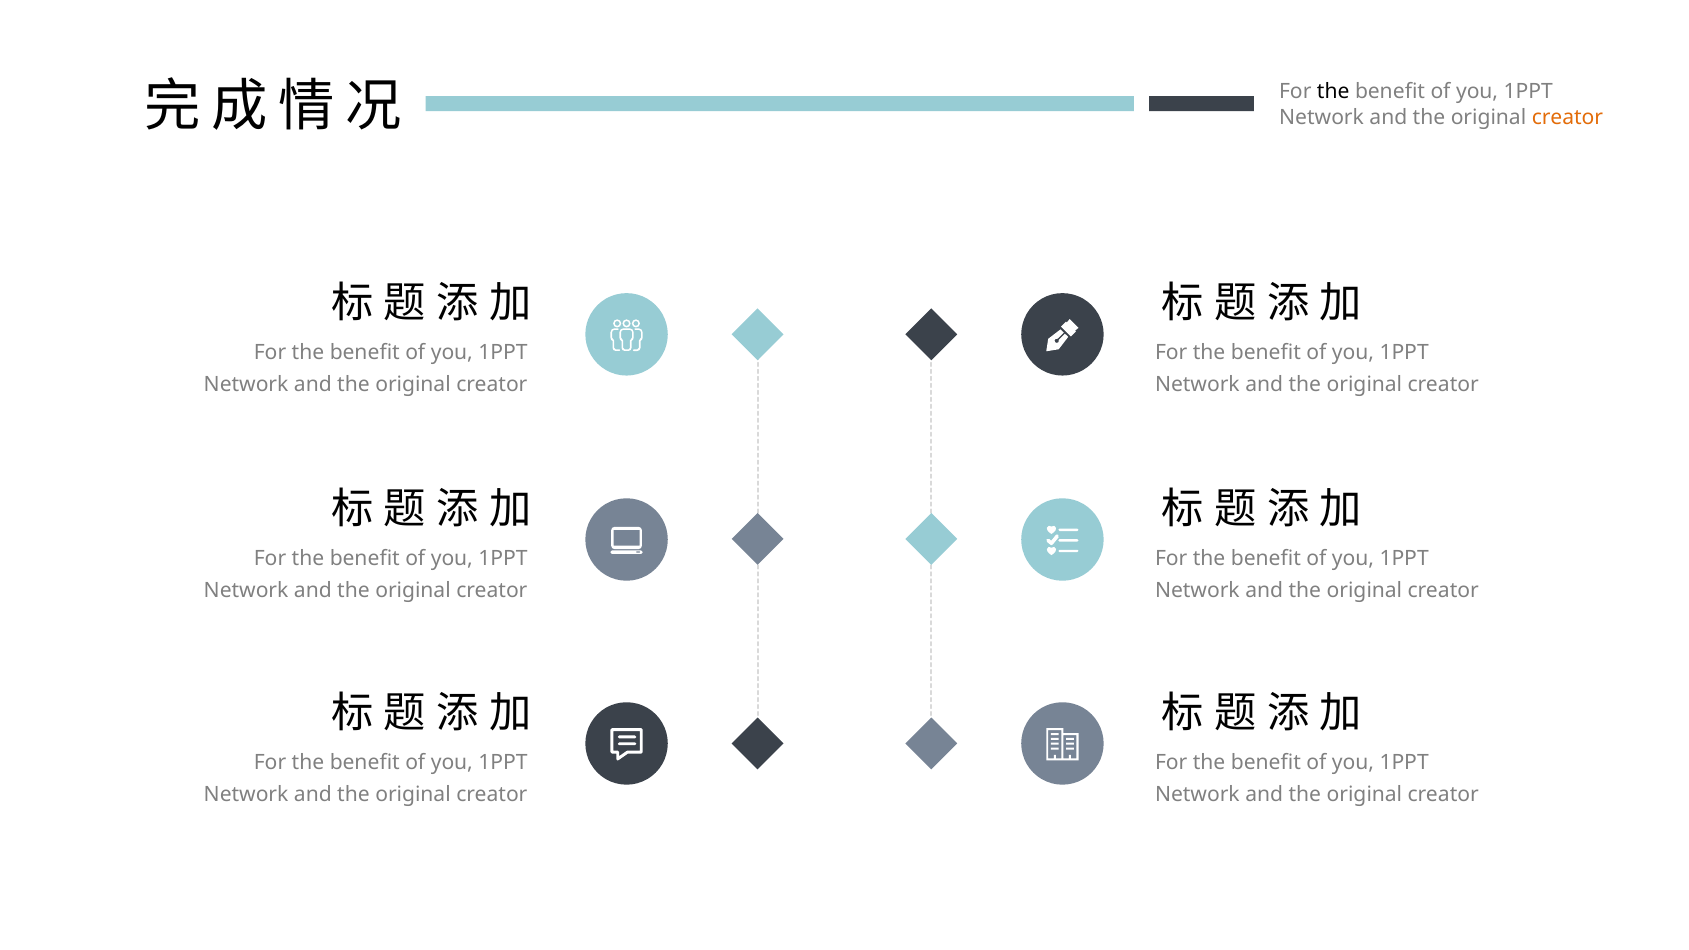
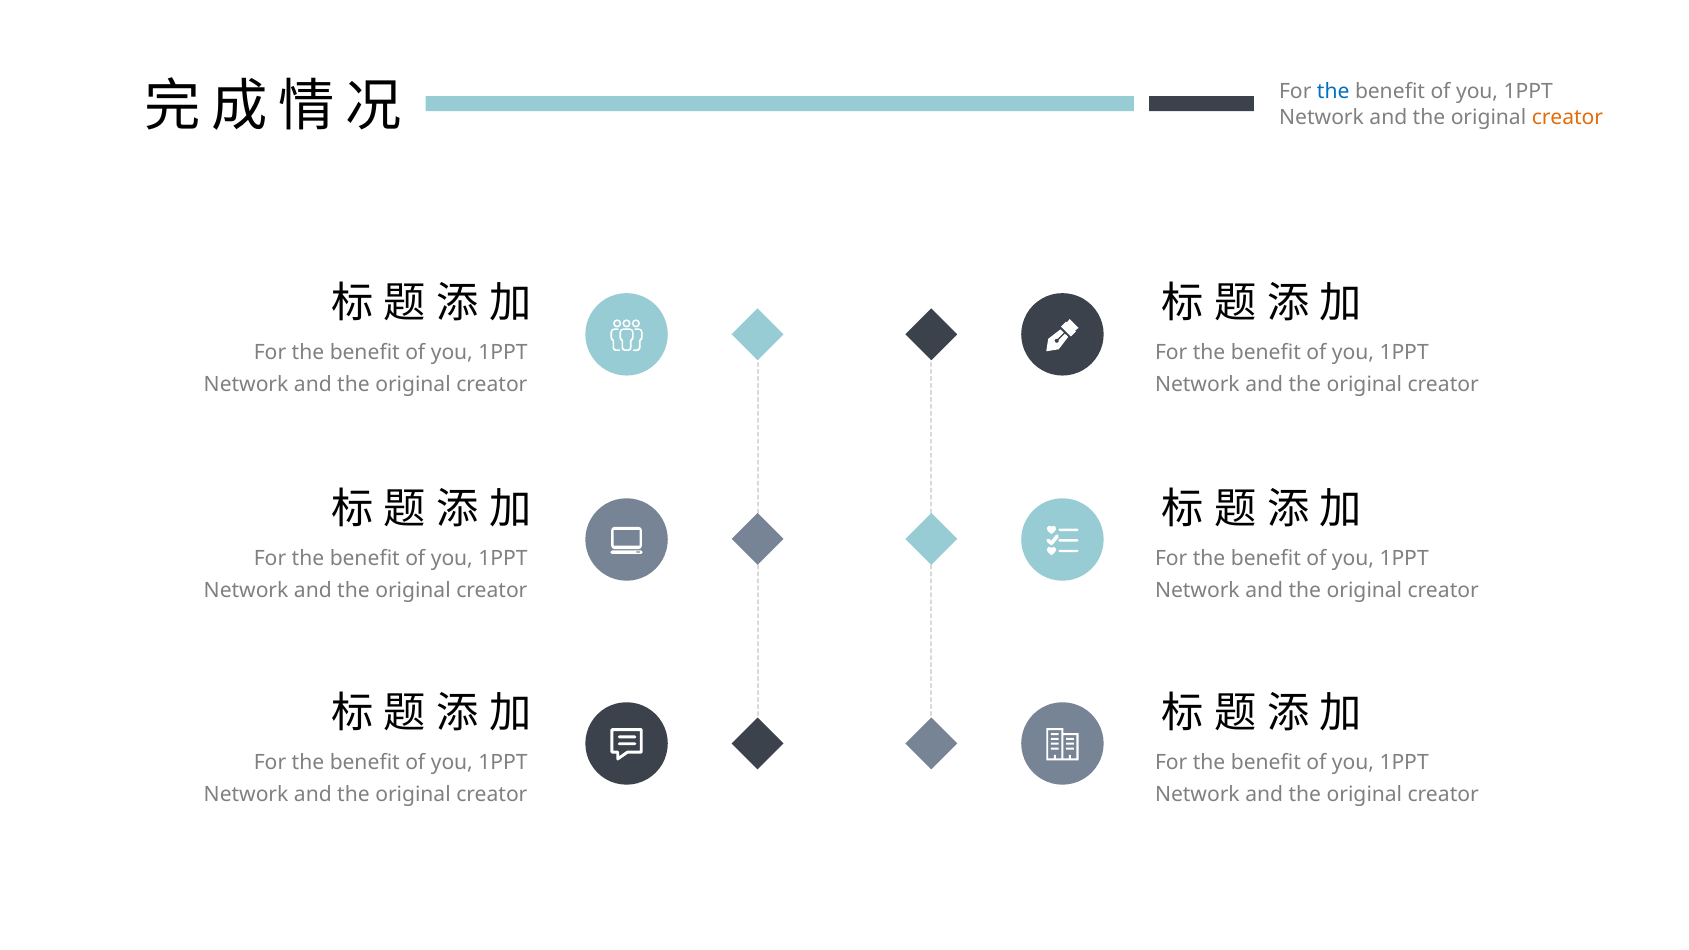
the colour: black -> blue (1333, 92)
